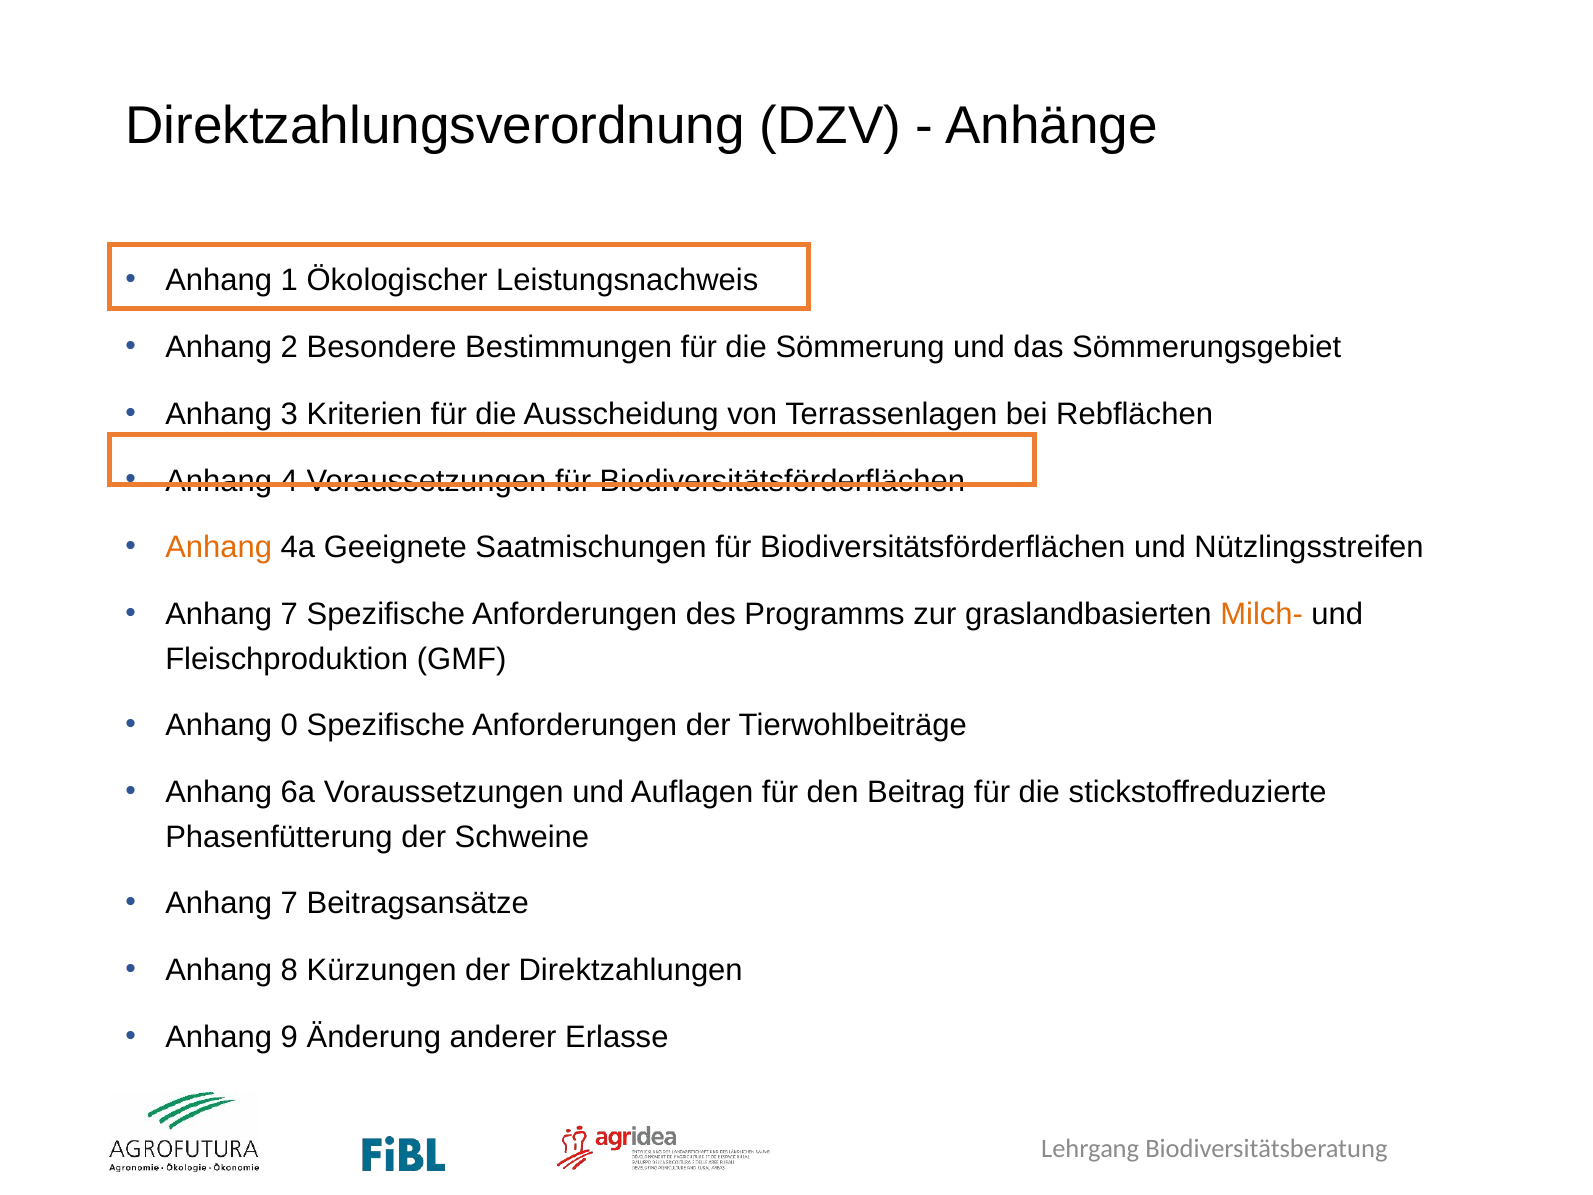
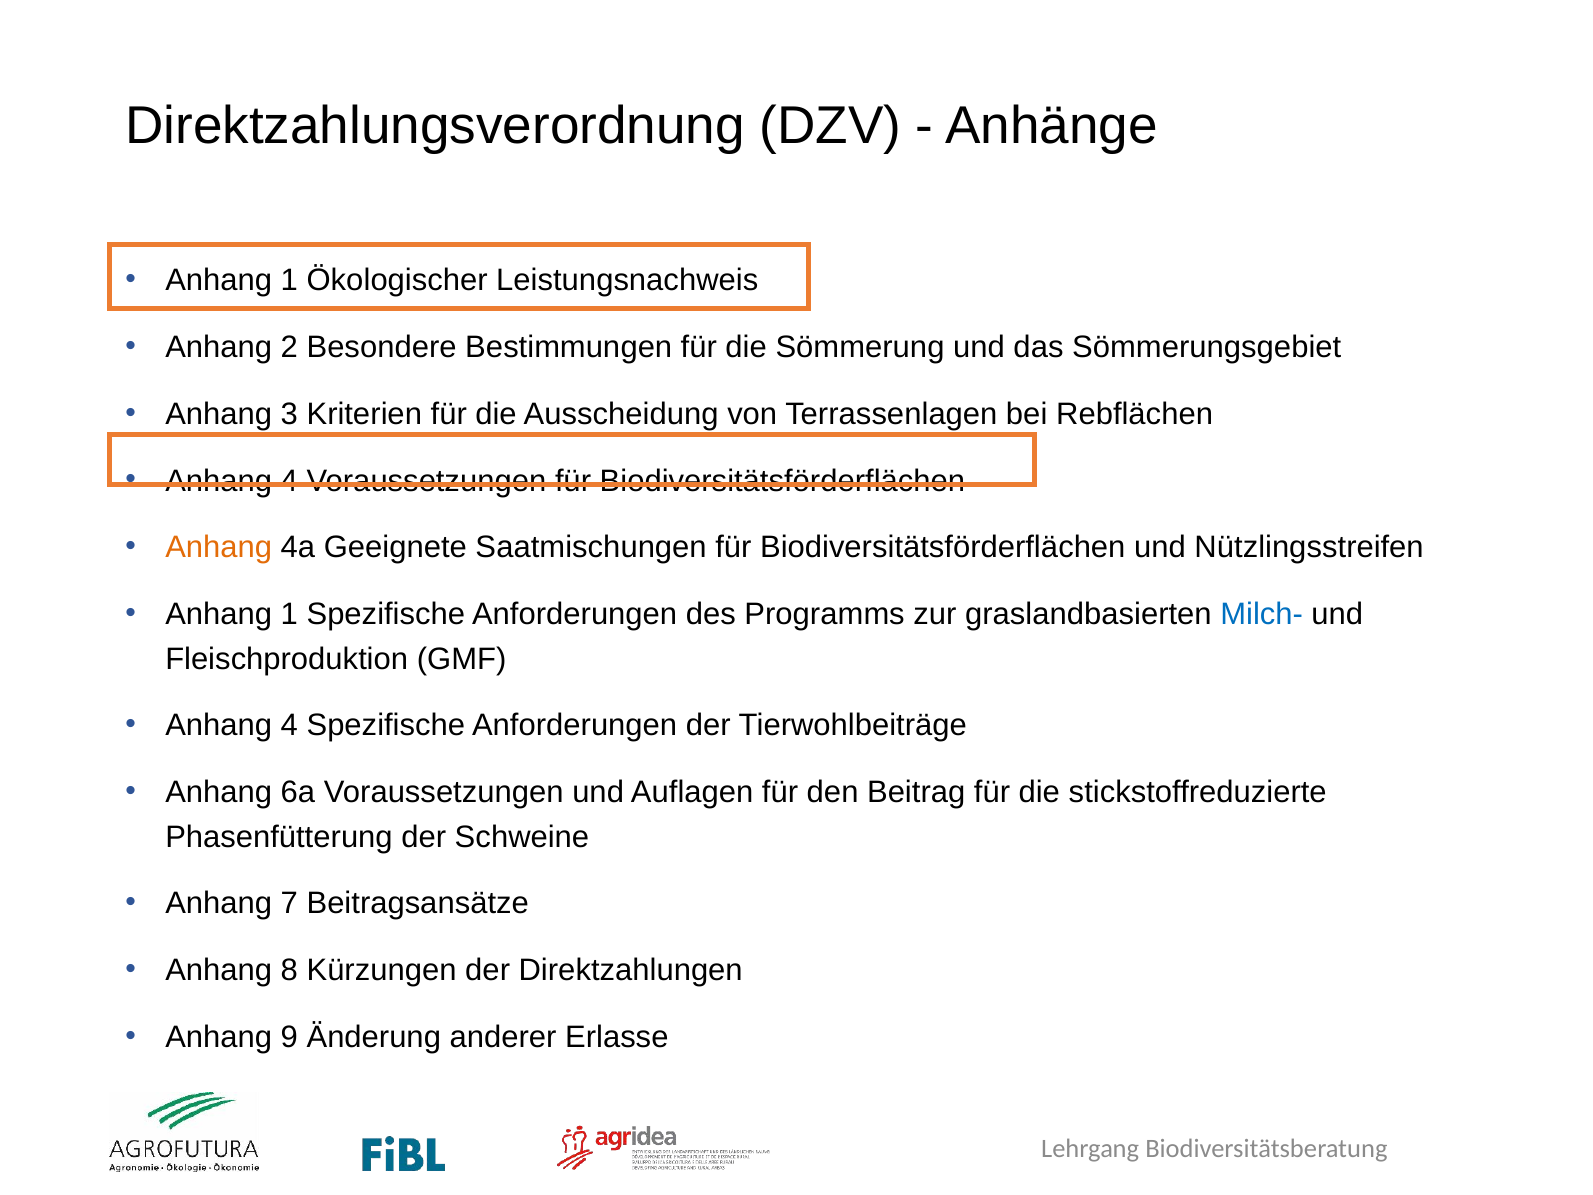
7: 7 -> 1 (289, 614)
Milch- colour: orange -> blue (1262, 614)
0: 0 -> 4 (289, 726)
